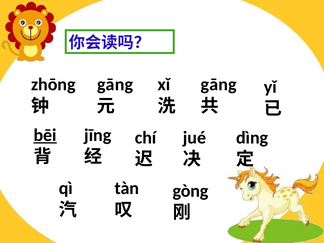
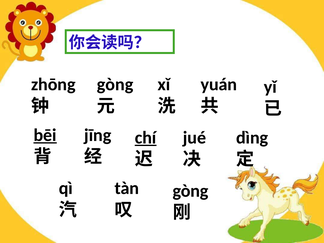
gāng: gāng -> gòng (115, 85)
gāng: gāng -> yuán (219, 85)
chí underline: none -> present (146, 138)
